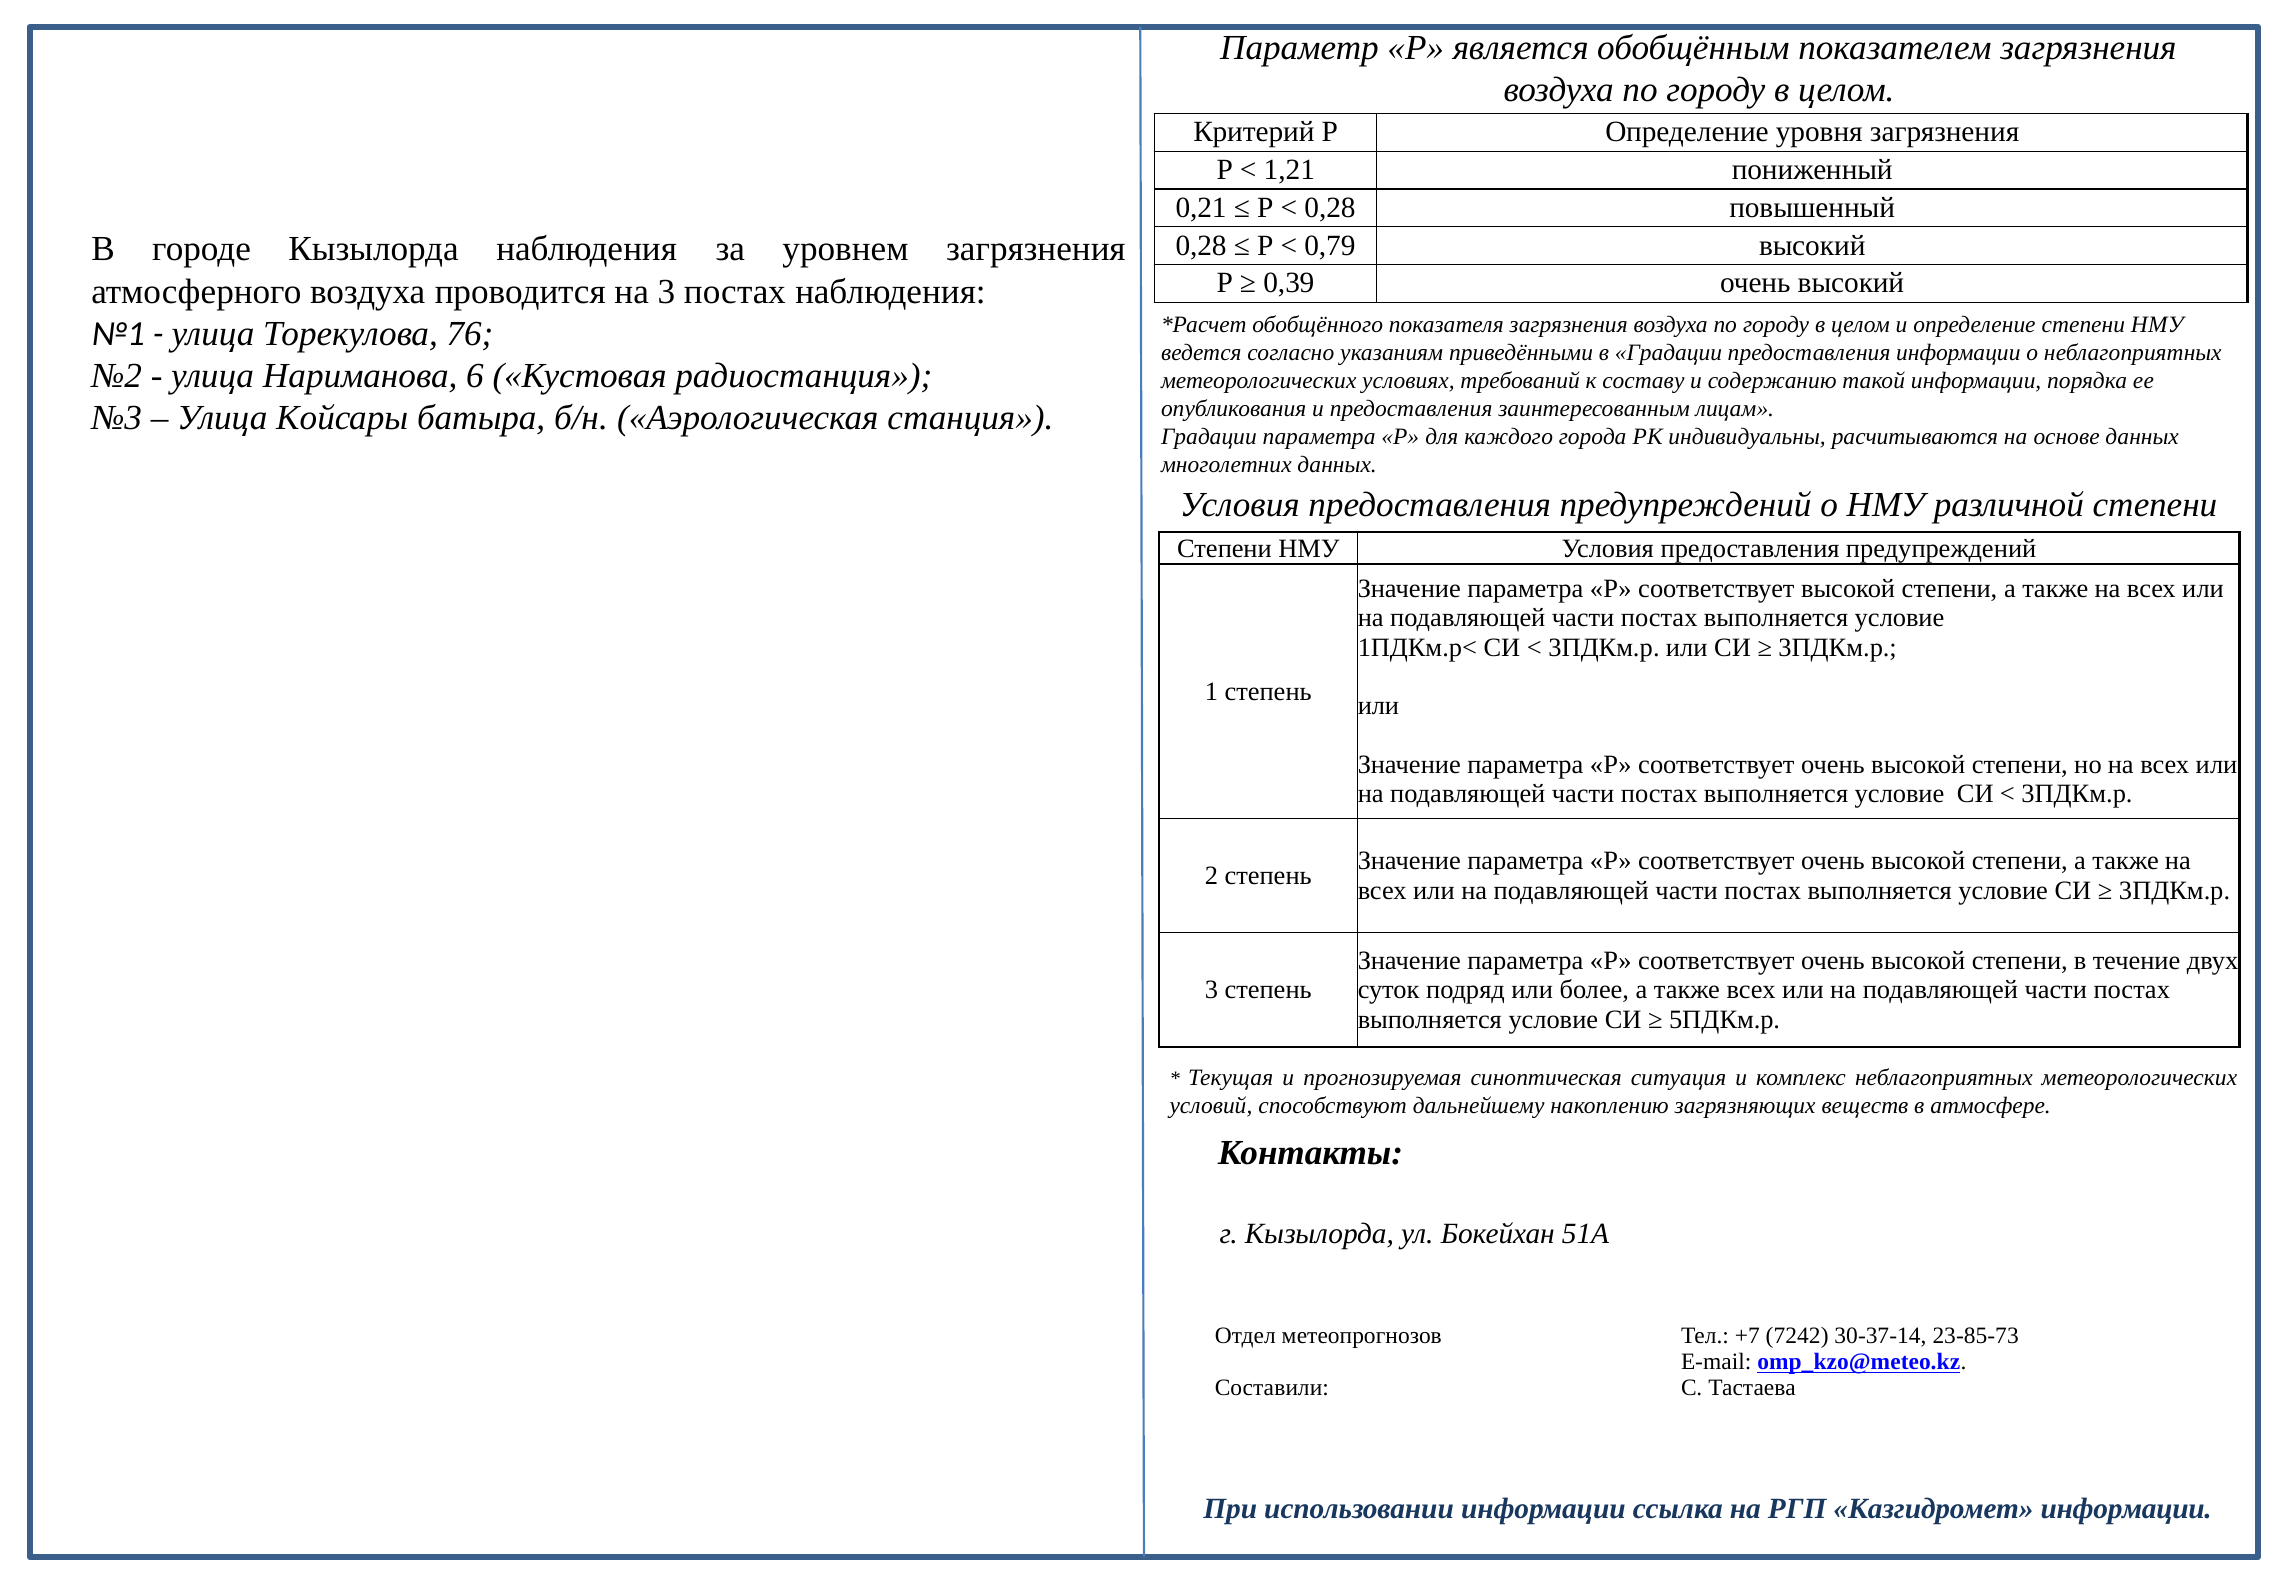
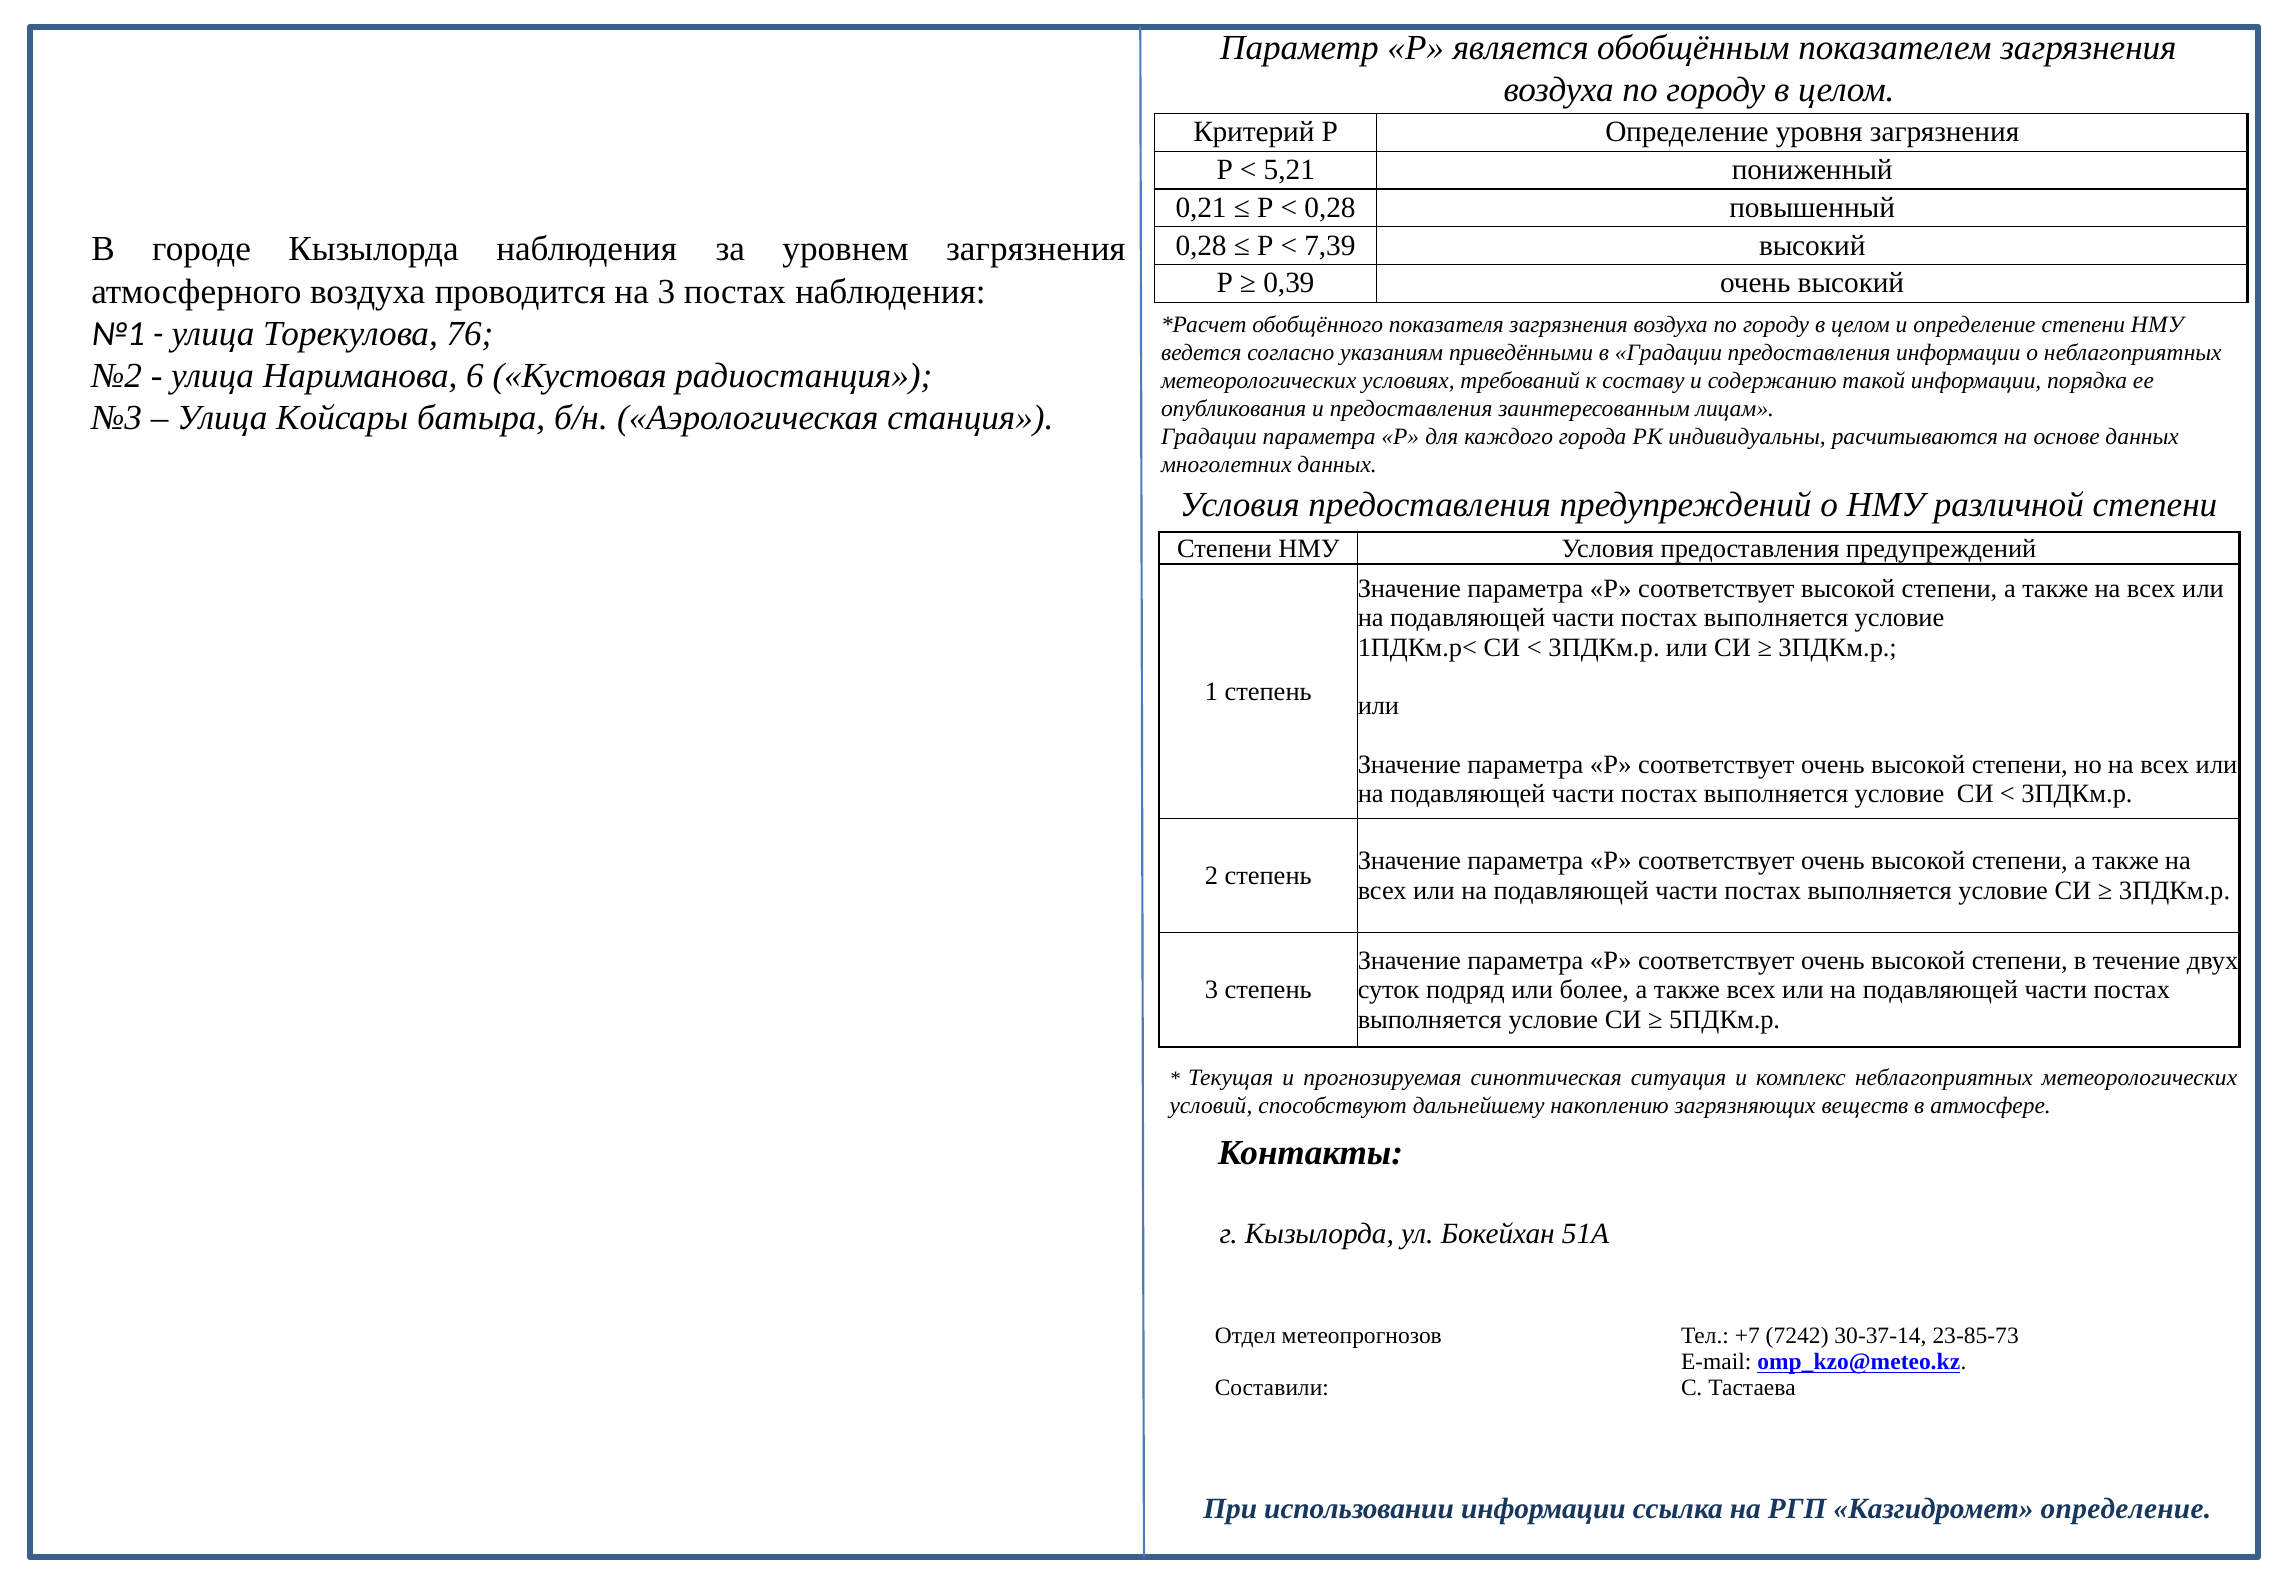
1,21: 1,21 -> 5,21 (1289, 170)
0,79: 0,79 -> 7,39 (1330, 245)
Казгидромет информации: информации -> определение (2126, 1508)
